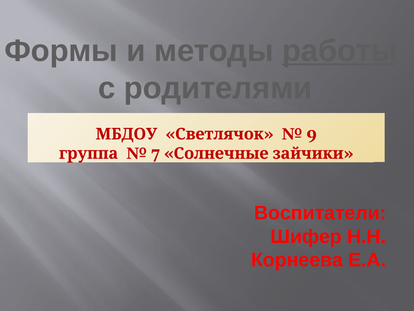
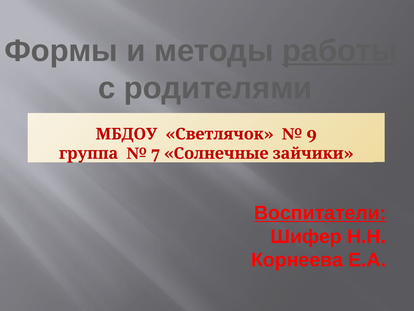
Воспитатели underline: none -> present (320, 213)
